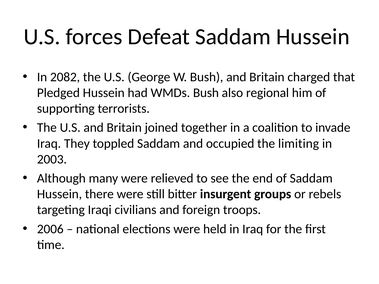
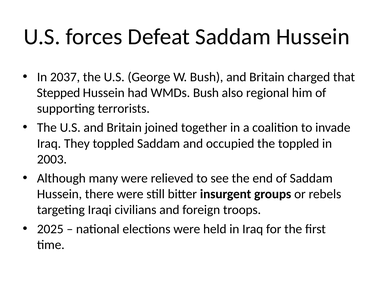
2082: 2082 -> 2037 (65, 77)
Pledged: Pledged -> Stepped (58, 93)
the limiting: limiting -> toppled (299, 144)
2006: 2006 -> 2025 (50, 229)
